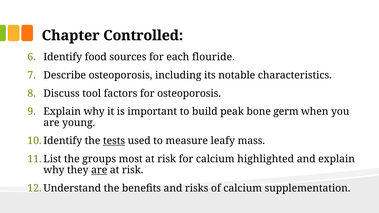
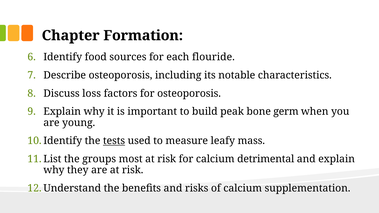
Controlled: Controlled -> Formation (143, 36)
tool: tool -> loss (92, 94)
highlighted: highlighted -> detrimental (266, 159)
are underline: present -> none (99, 170)
